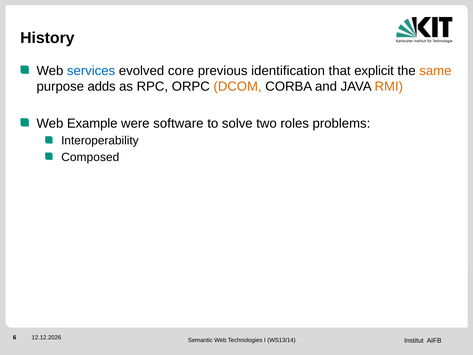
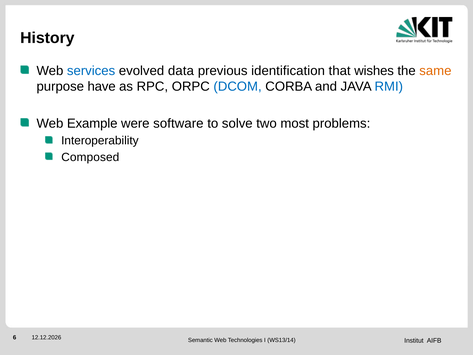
core: core -> data (181, 71)
explicit: explicit -> wishes (374, 71)
adds: adds -> have (102, 87)
DCOM colour: orange -> blue (238, 87)
RMI colour: orange -> blue (389, 87)
roles: roles -> most (295, 123)
